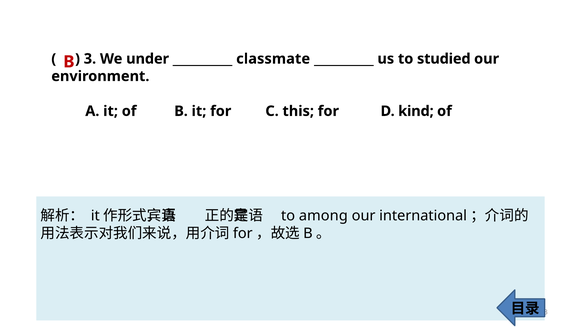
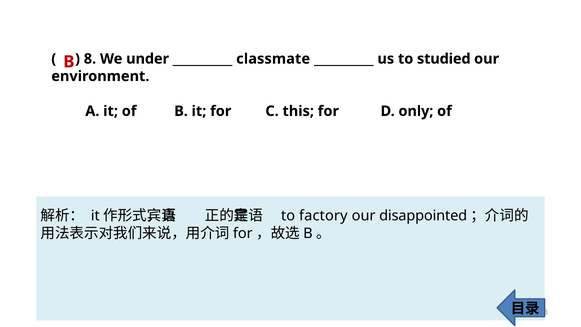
3: 3 -> 8 (90, 59)
kind: kind -> only (416, 111)
among: among -> factory (323, 216)
international: international -> disappointed (423, 216)
